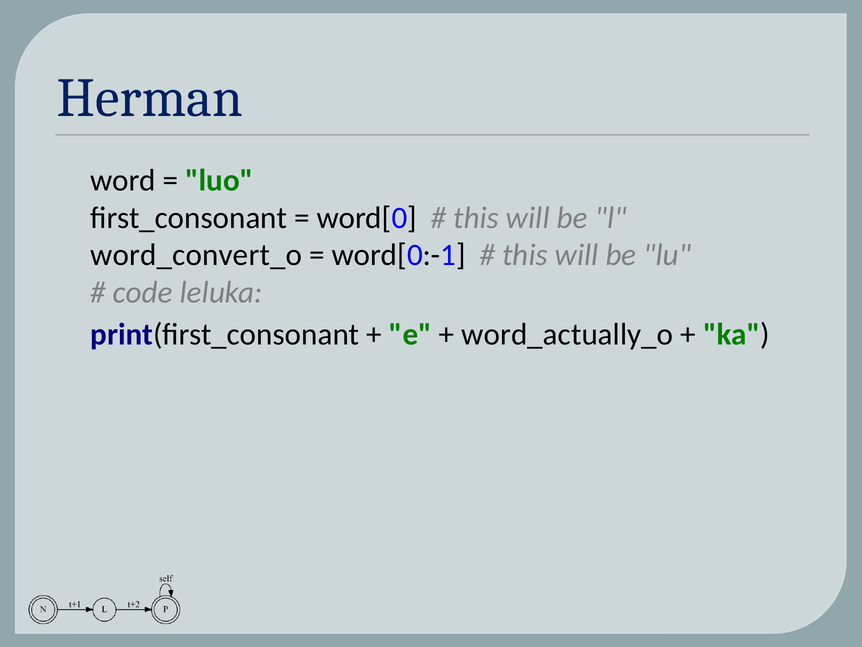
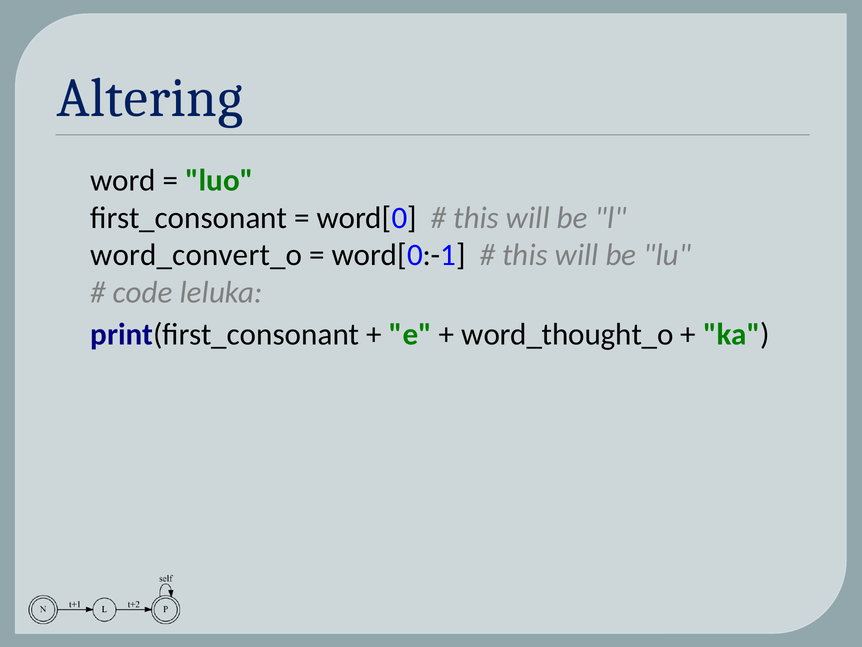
Herman: Herman -> Altering (150, 98)
word_actually_o: word_actually_o -> word_thought_o (567, 334)
